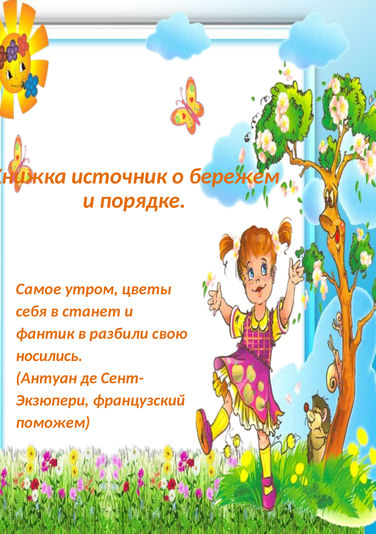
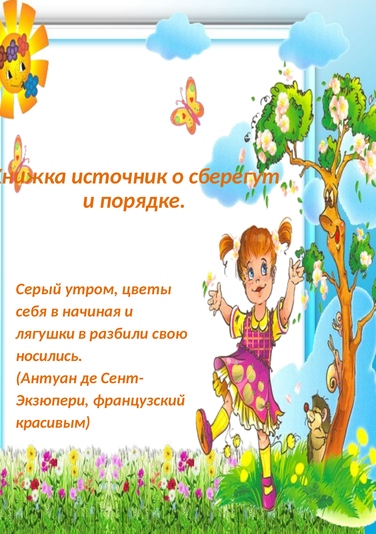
бережем: бережем -> сберегут (234, 176)
Самое: Самое -> Серый (39, 289)
станет: станет -> начиная (92, 311)
фантик: фантик -> лягушки (45, 333)
поможем: поможем -> красивым (53, 422)
